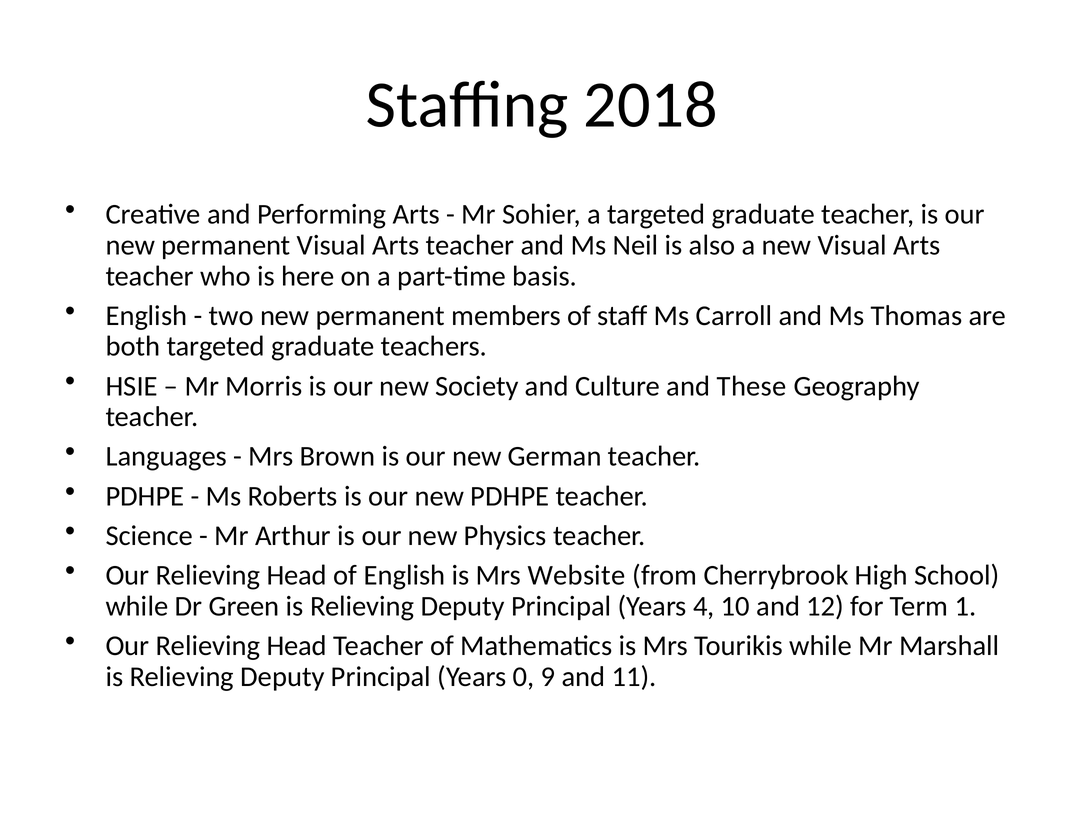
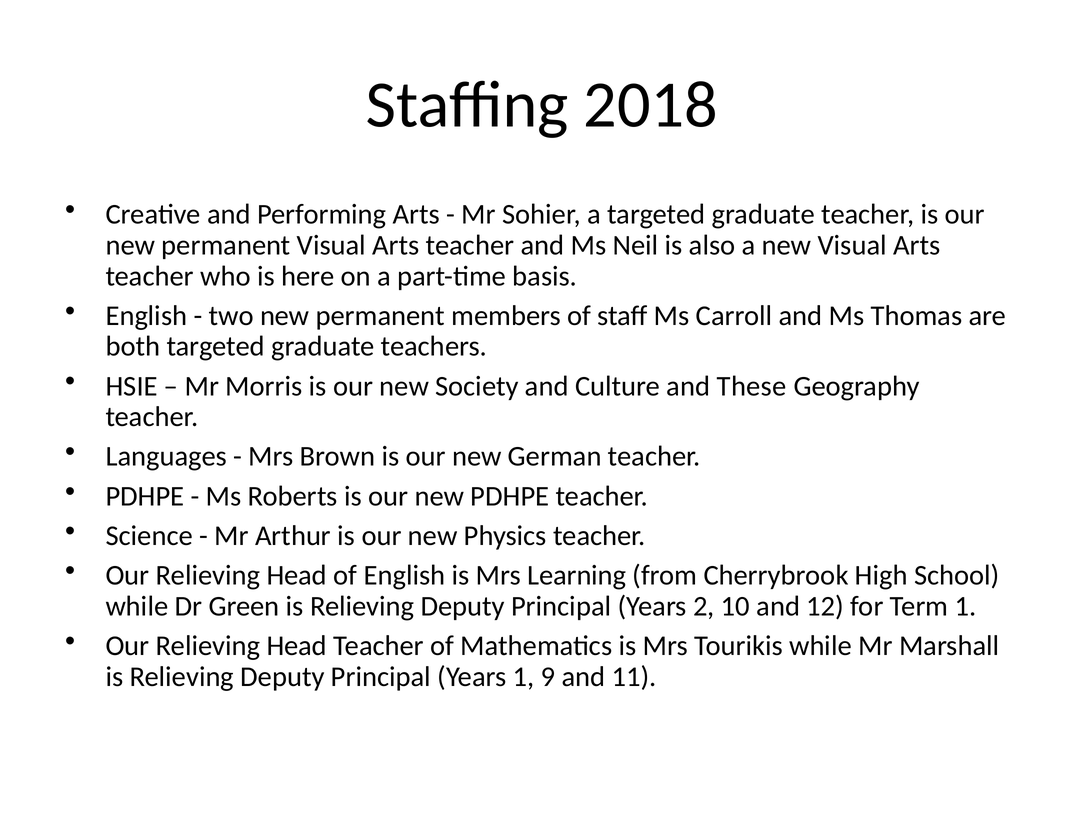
Website: Website -> Learning (577, 575)
4: 4 -> 2 (704, 606)
Years 0: 0 -> 1 (524, 677)
